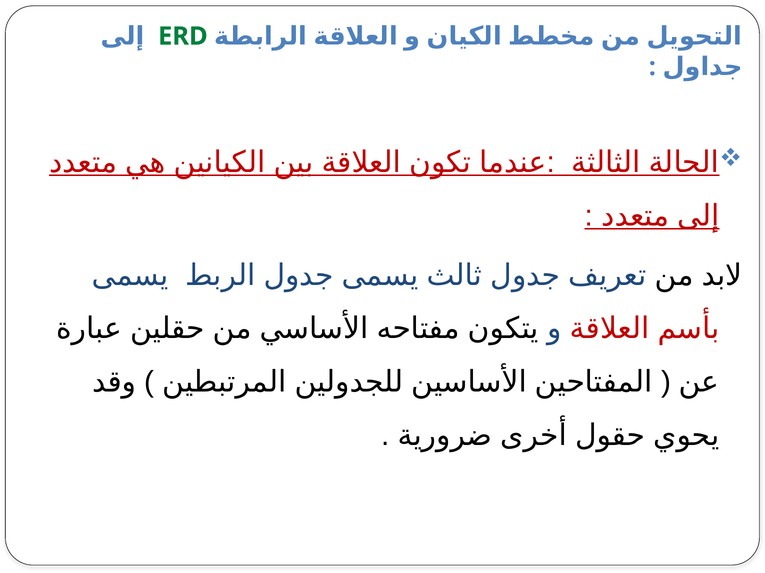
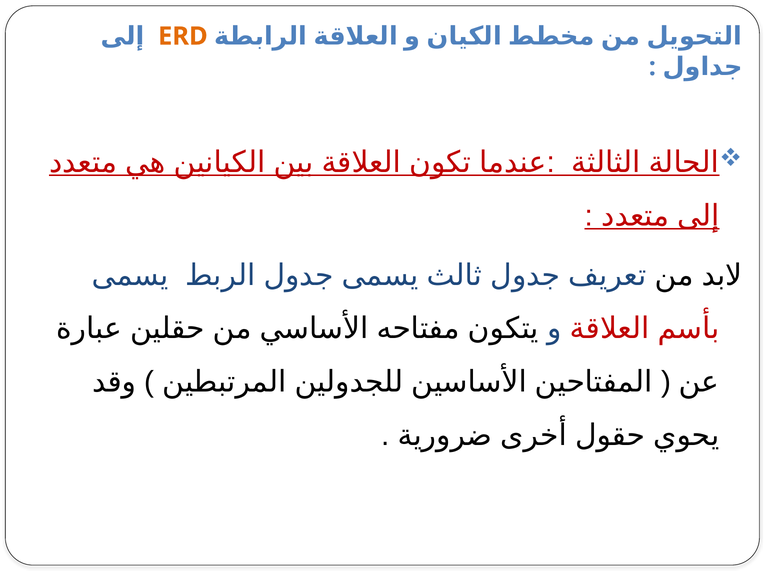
ERD colour: green -> orange (183, 36)
